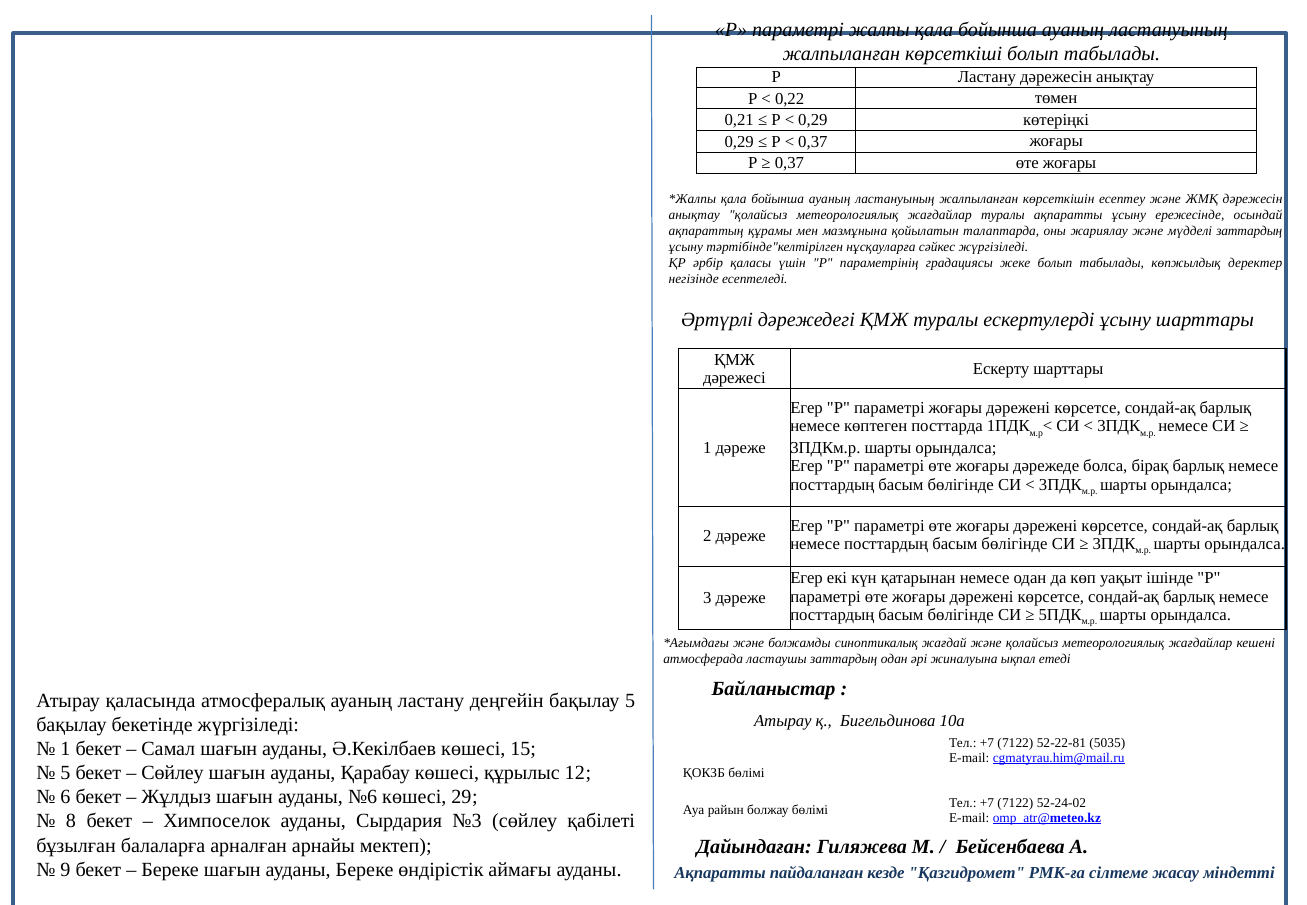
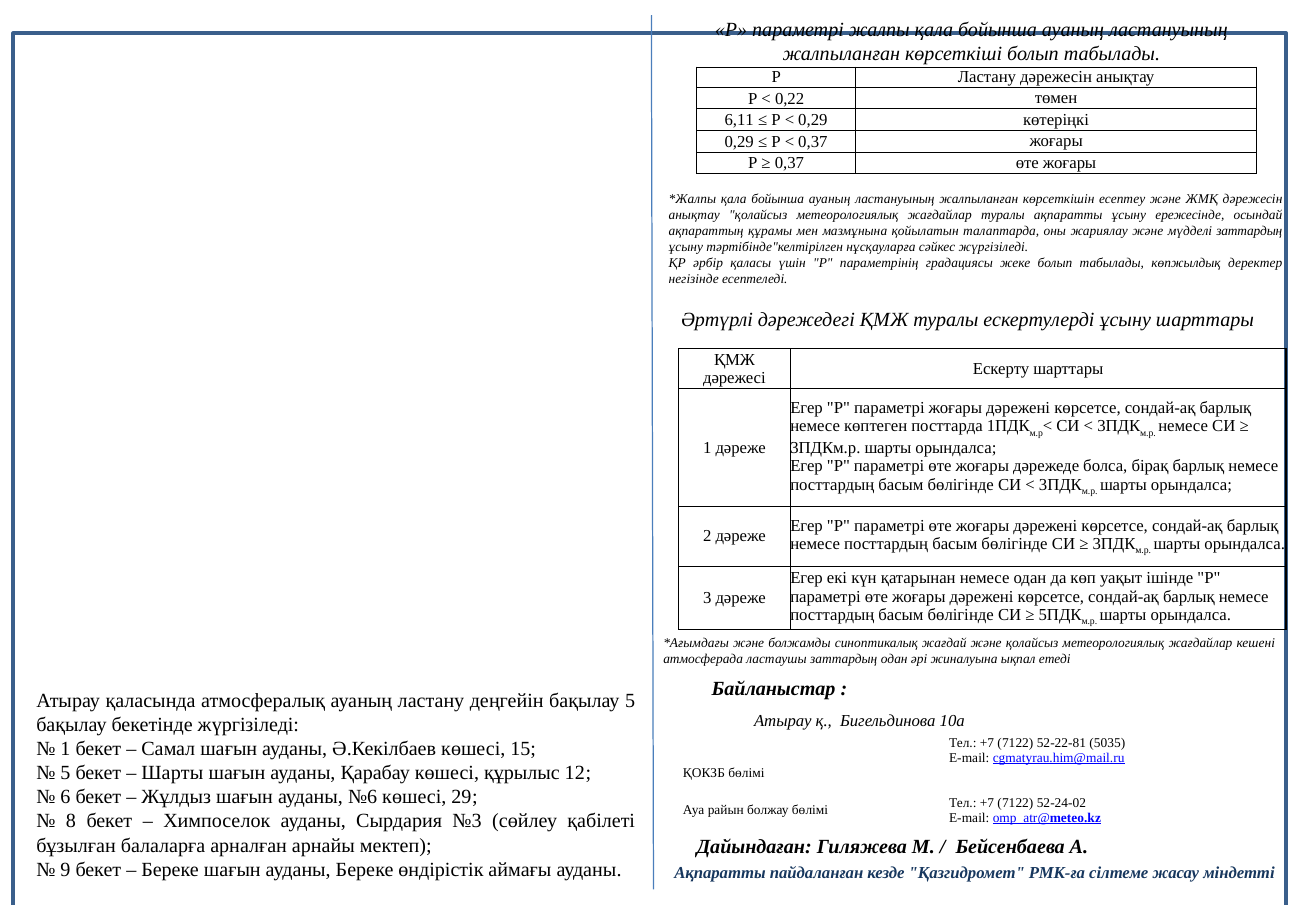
0,21: 0,21 -> 6,11 (739, 120)
Сөйлеу: Сөйлеу -> Шарты (172, 773)
